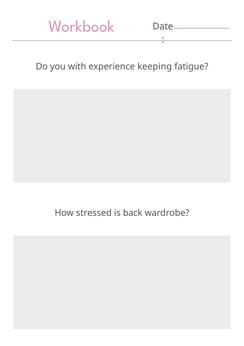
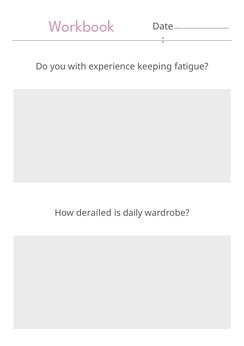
stressed: stressed -> derailed (94, 212)
back: back -> daily (133, 212)
